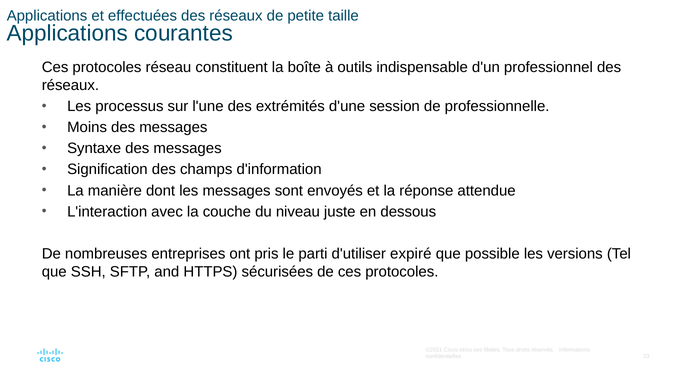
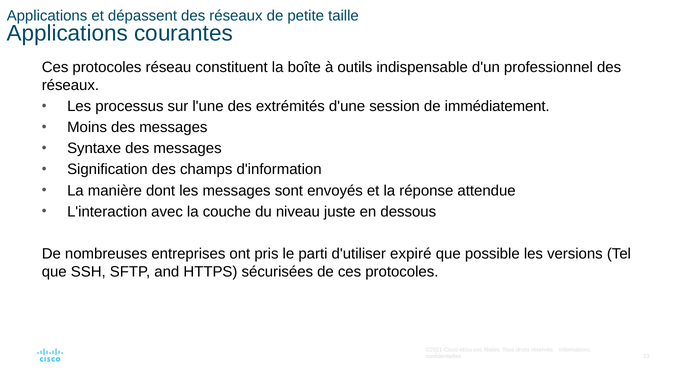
effectuées: effectuées -> dépassent (142, 16)
professionnelle: professionnelle -> immédiatement (497, 106)
